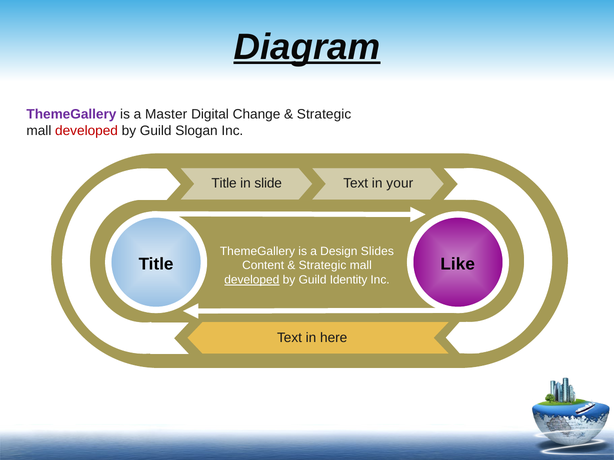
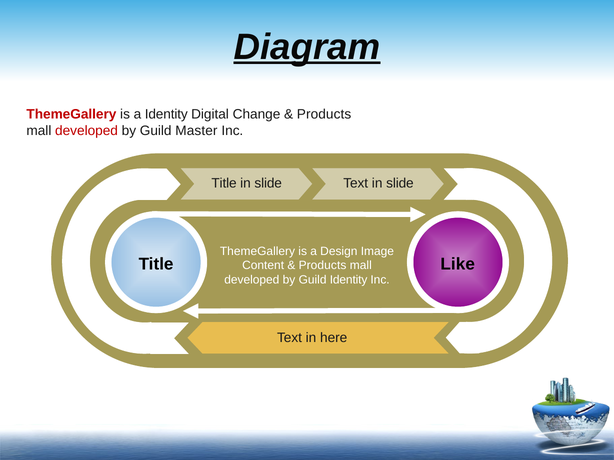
ThemeGallery colour: purple -> red (71, 114)
a Master: Master -> Identity (166, 114)
Strategic: Strategic -> Products (324, 114)
Slogan: Slogan -> Master (196, 131)
Text in your: your -> slide (400, 184)
Slides: Slides -> Image (377, 251)
Strategic: Strategic -> Products (323, 266)
developed underline: present -> none (252, 280)
